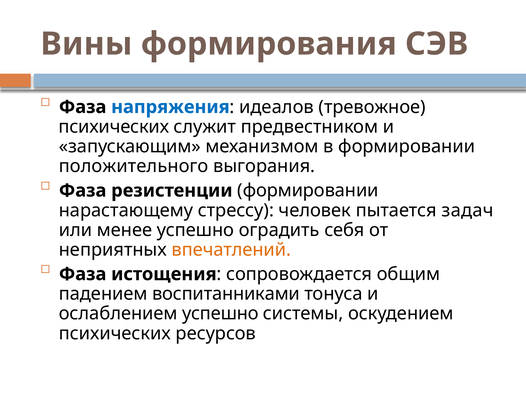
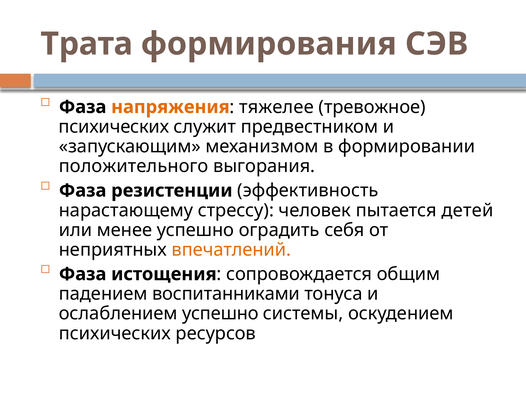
Вины: Вины -> Трата (87, 44)
напряжения colour: blue -> orange (170, 107)
идеалов: идеалов -> тяжелее (276, 107)
резистенции формировании: формировании -> эффективность (308, 190)
задач: задач -> детей (468, 210)
